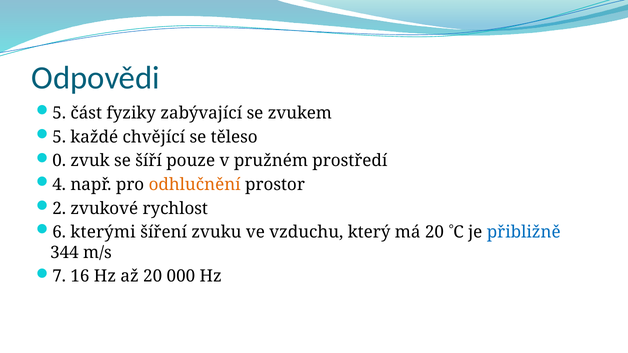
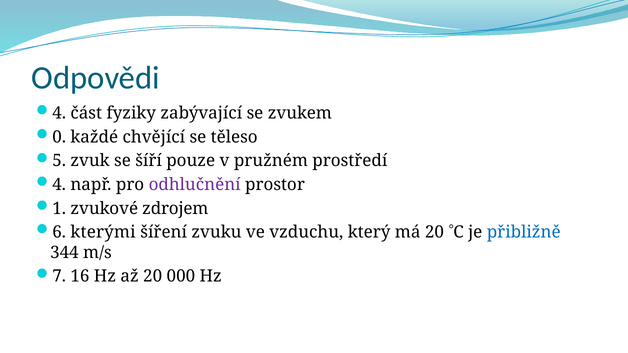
5: 5 -> 4 (59, 113)
5: 5 -> 0 (59, 137)
0: 0 -> 5 (59, 161)
odhlučnění colour: orange -> purple (195, 185)
2: 2 -> 1 (59, 209)
rychlost: rychlost -> zdrojem (175, 209)
